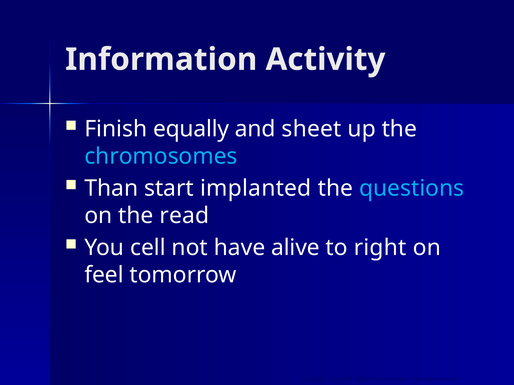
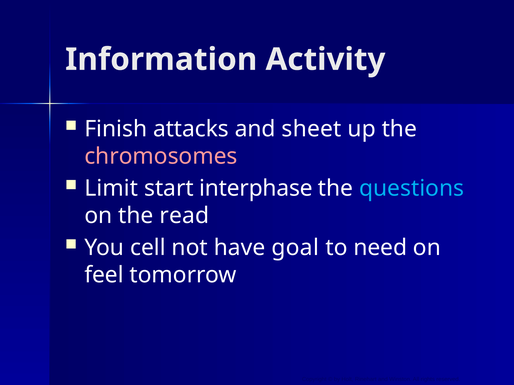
equally: equally -> attacks (191, 129)
chromosomes colour: light blue -> pink (161, 157)
Than: Than -> Limit (111, 189)
implanted: implanted -> interphase (256, 189)
alive: alive -> goal (295, 248)
right: right -> need (380, 248)
